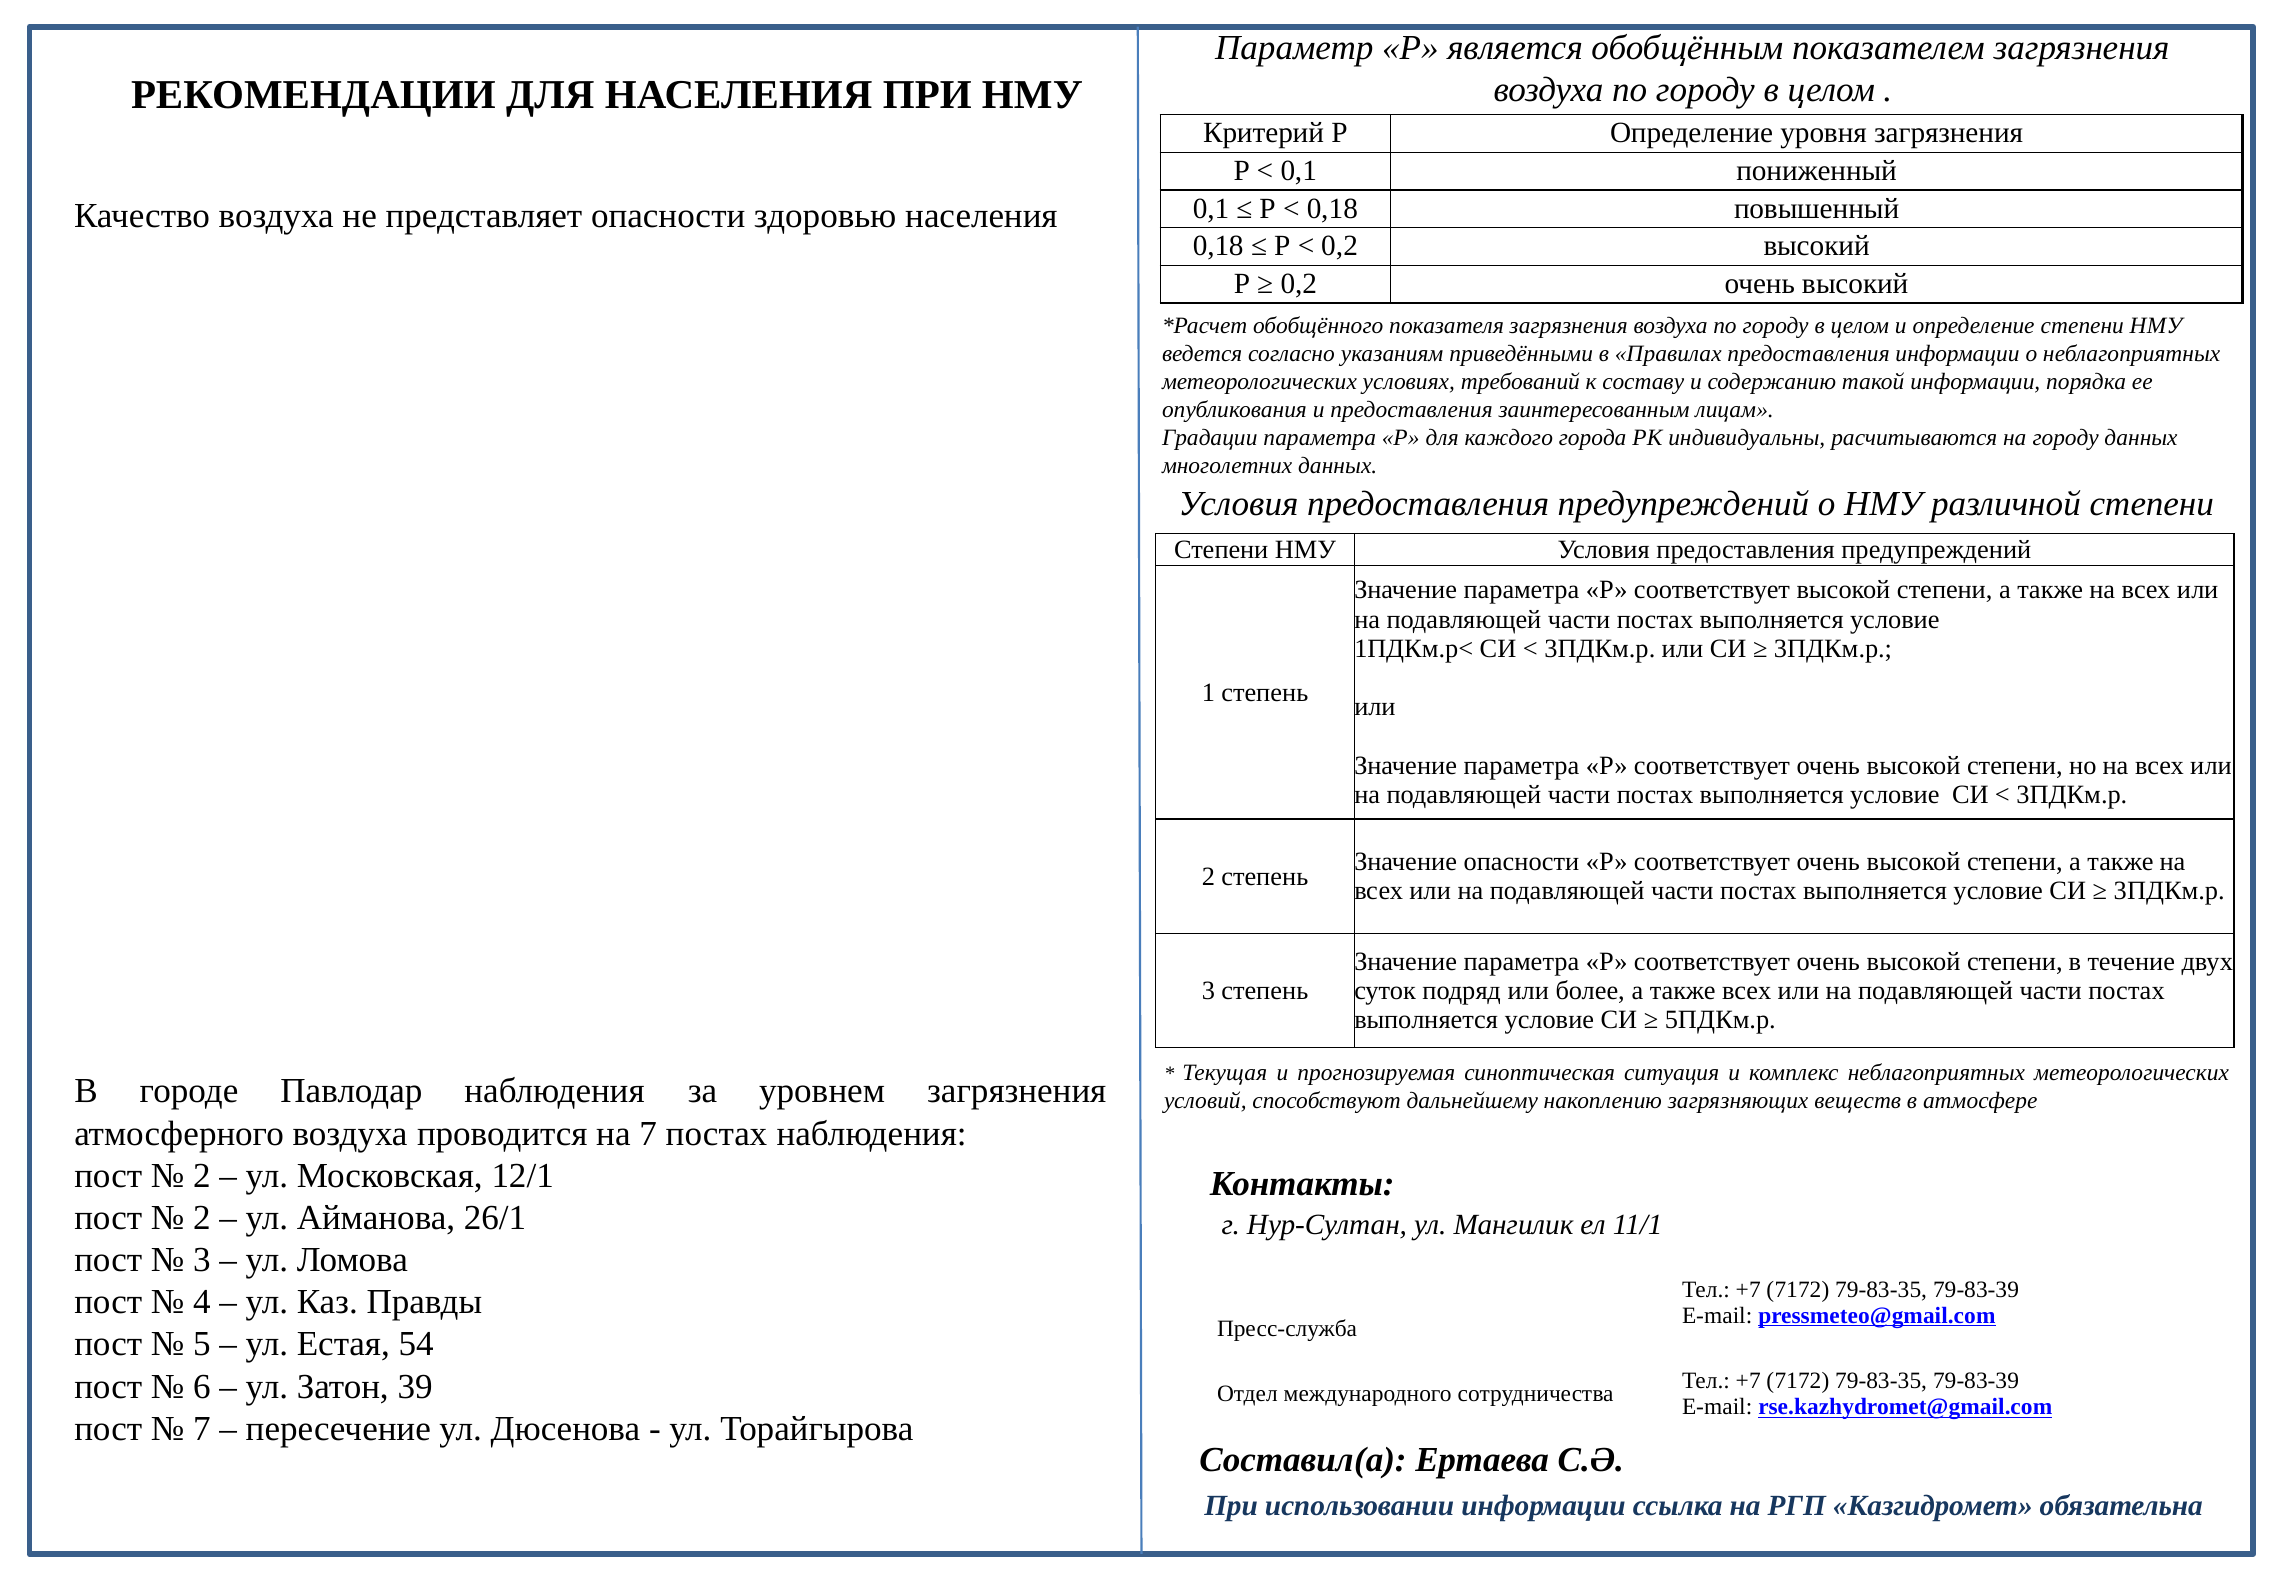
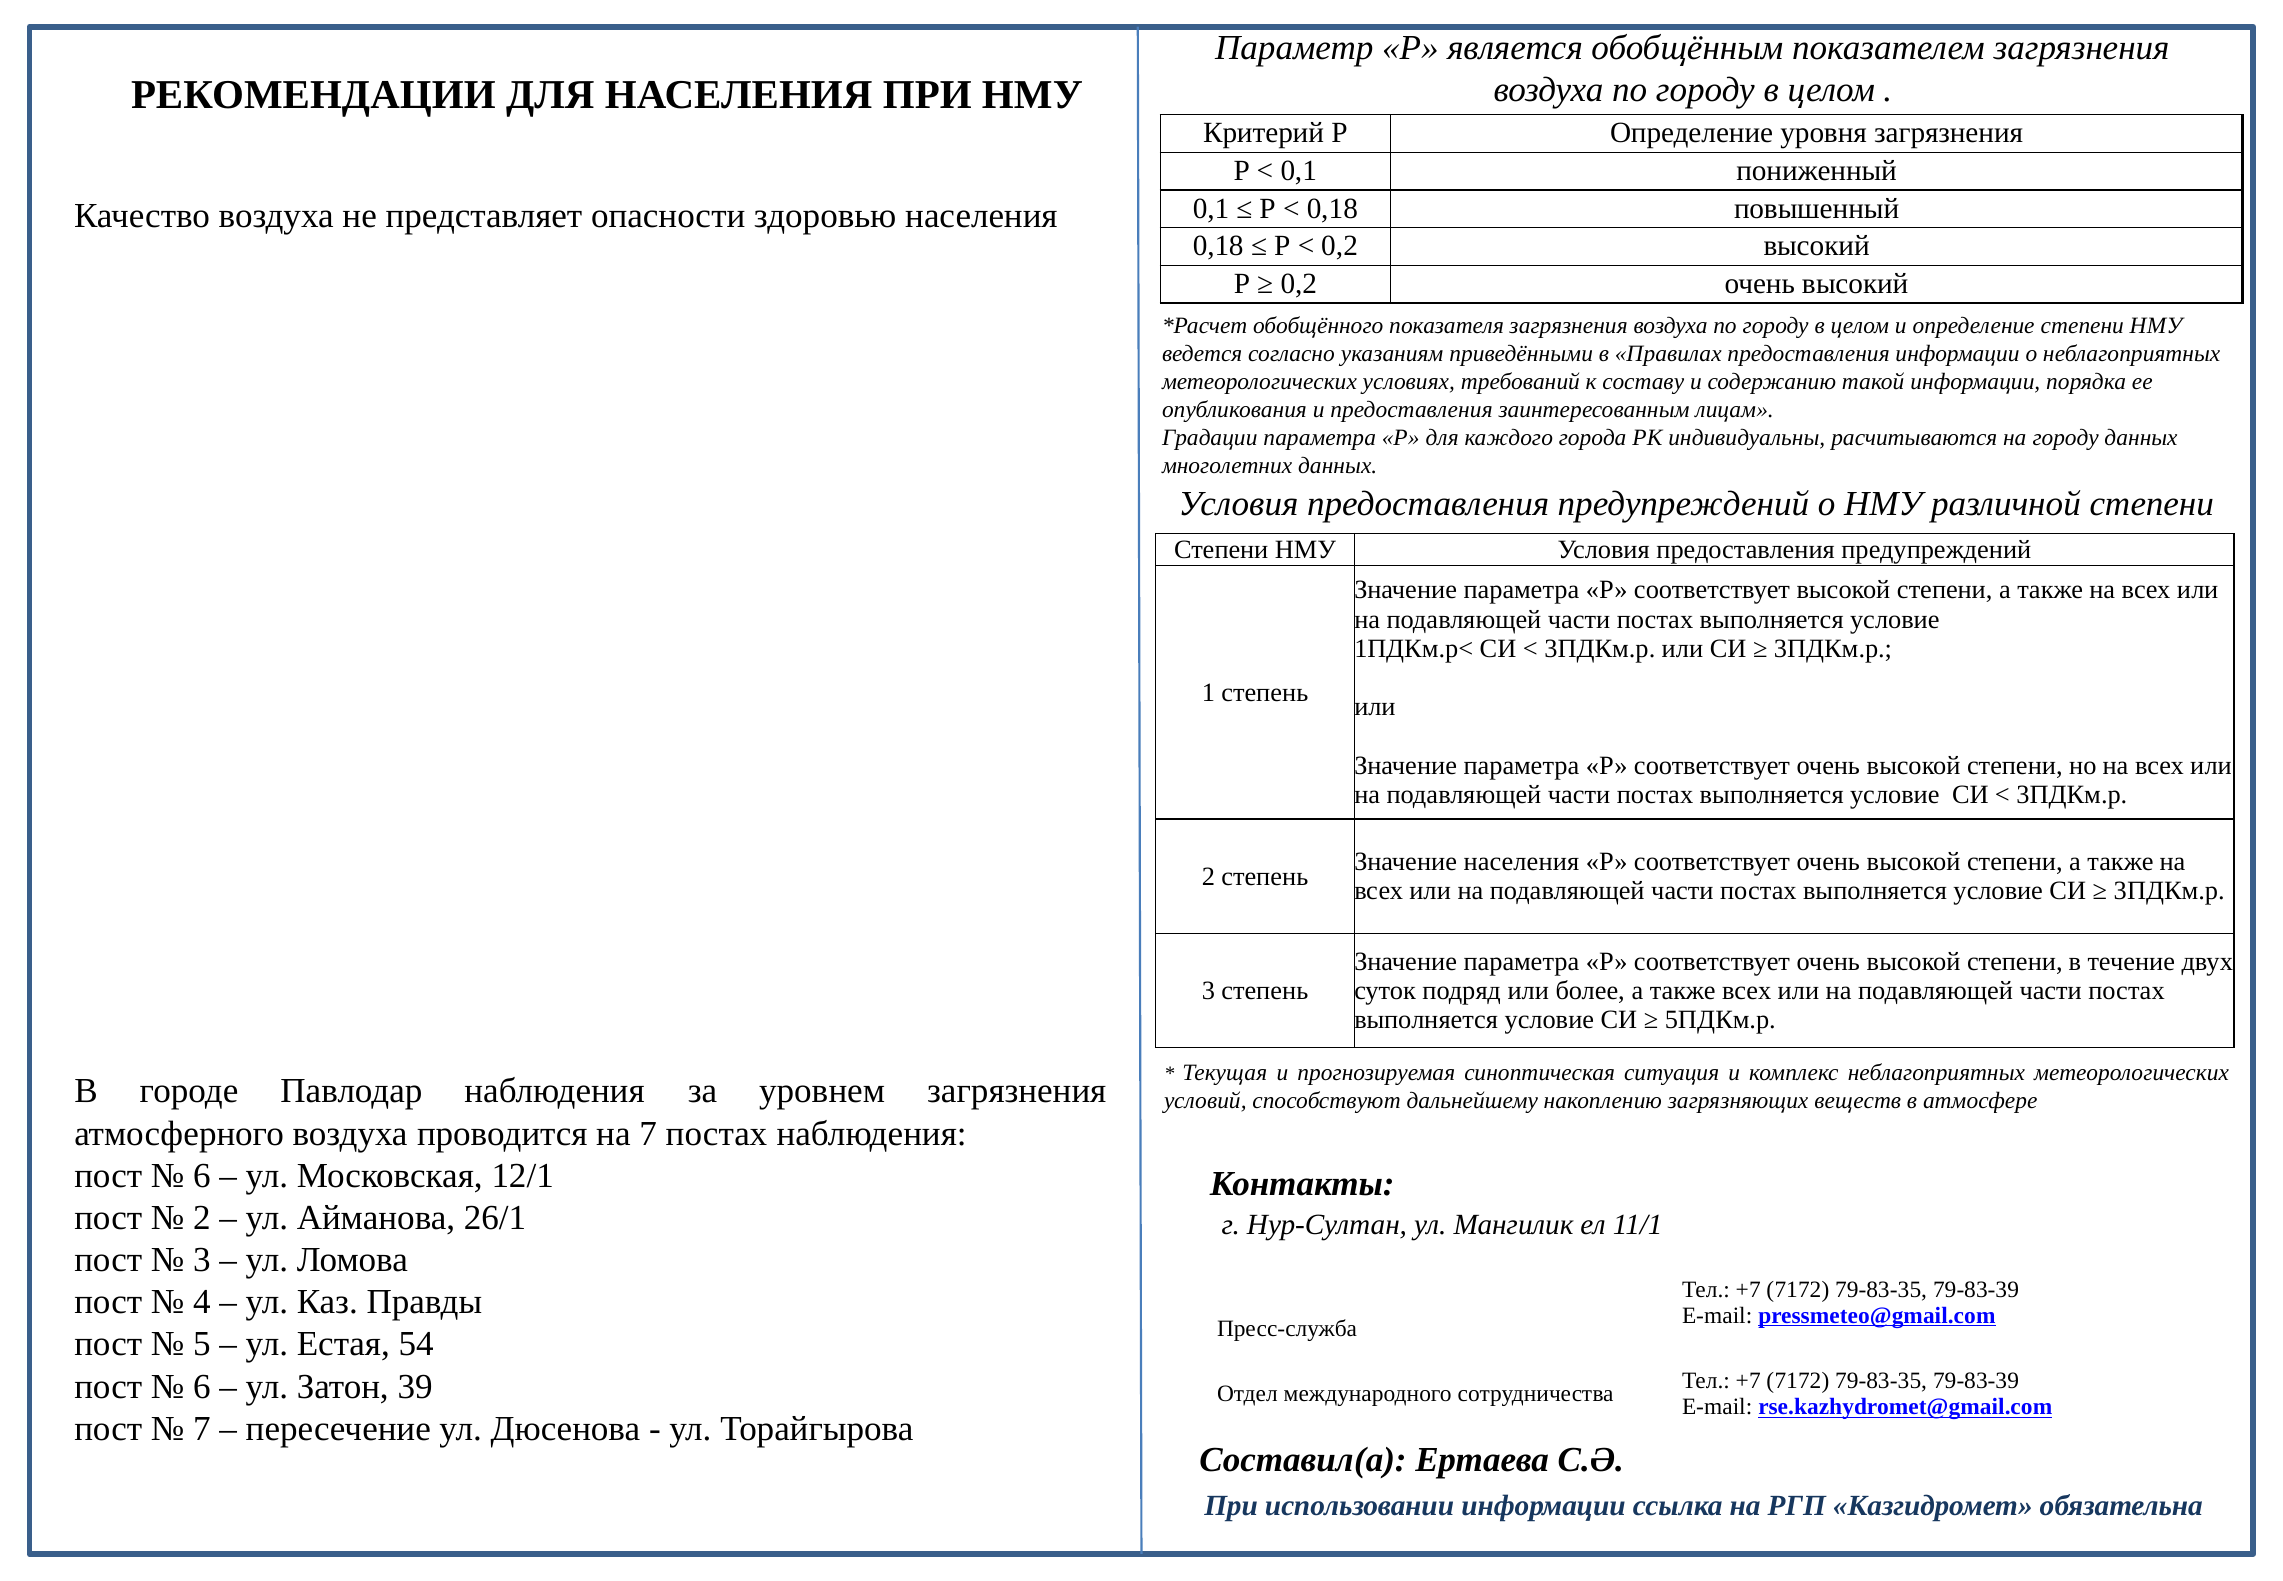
Значение опасности: опасности -> населения (1521, 862)
2: 2 -> 6 (202, 1175)
